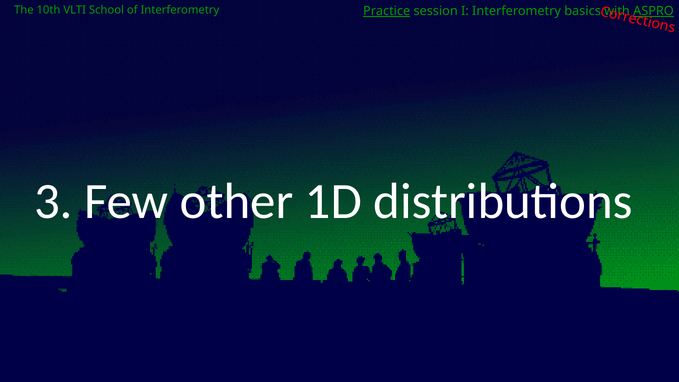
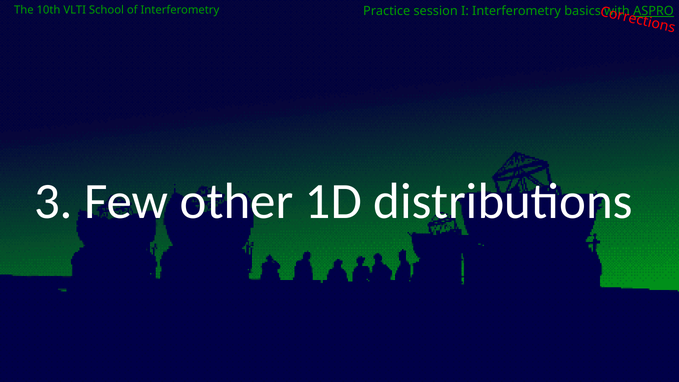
Practice underline: present -> none (387, 11)
